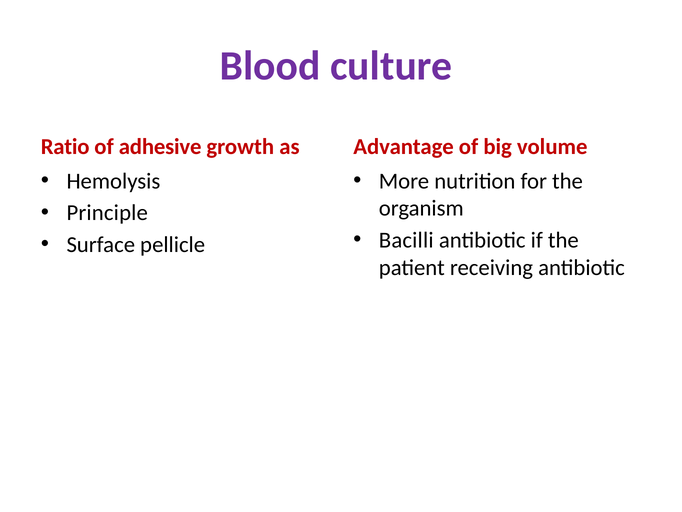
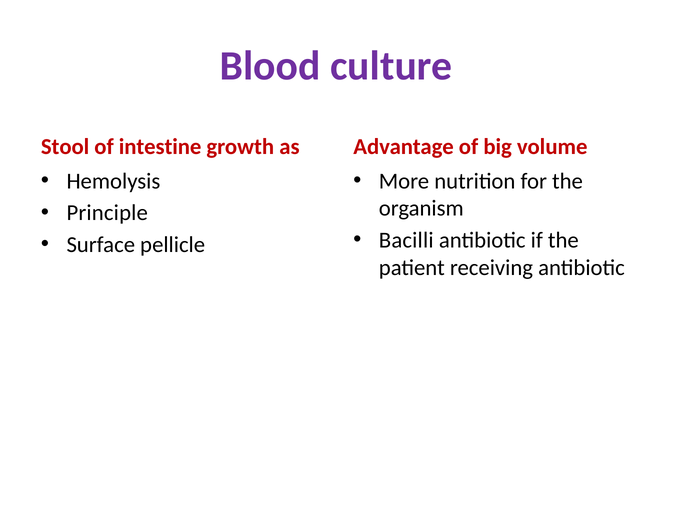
Ratio: Ratio -> Stool (65, 147)
adhesive: adhesive -> intestine (160, 147)
